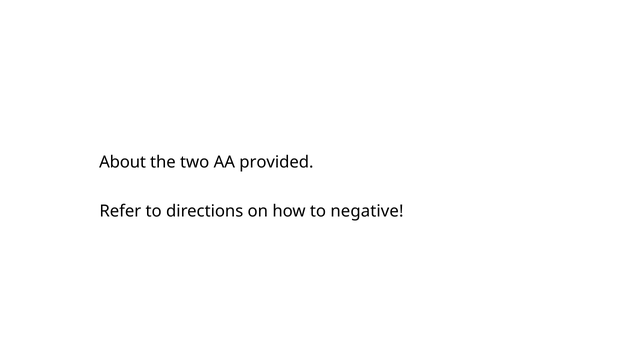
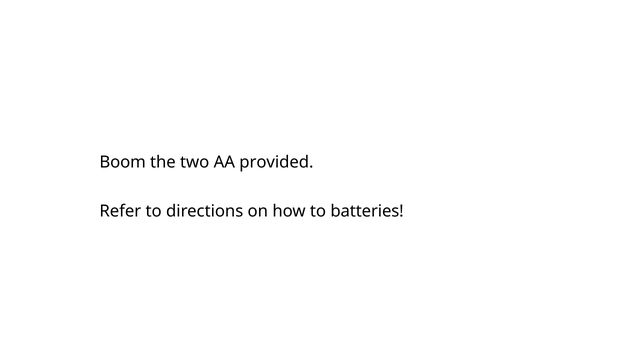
About: About -> Boom (123, 163)
negative: negative -> batteries (367, 211)
